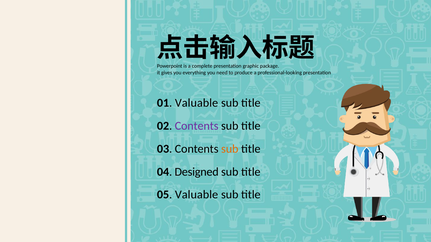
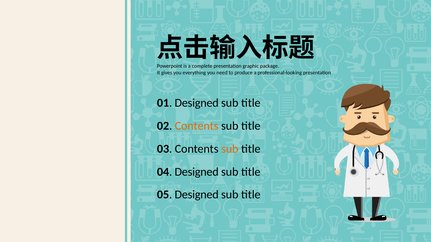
01 Valuable: Valuable -> Designed (197, 103)
Contents colour: purple -> orange (197, 126)
05 Valuable: Valuable -> Designed (197, 195)
